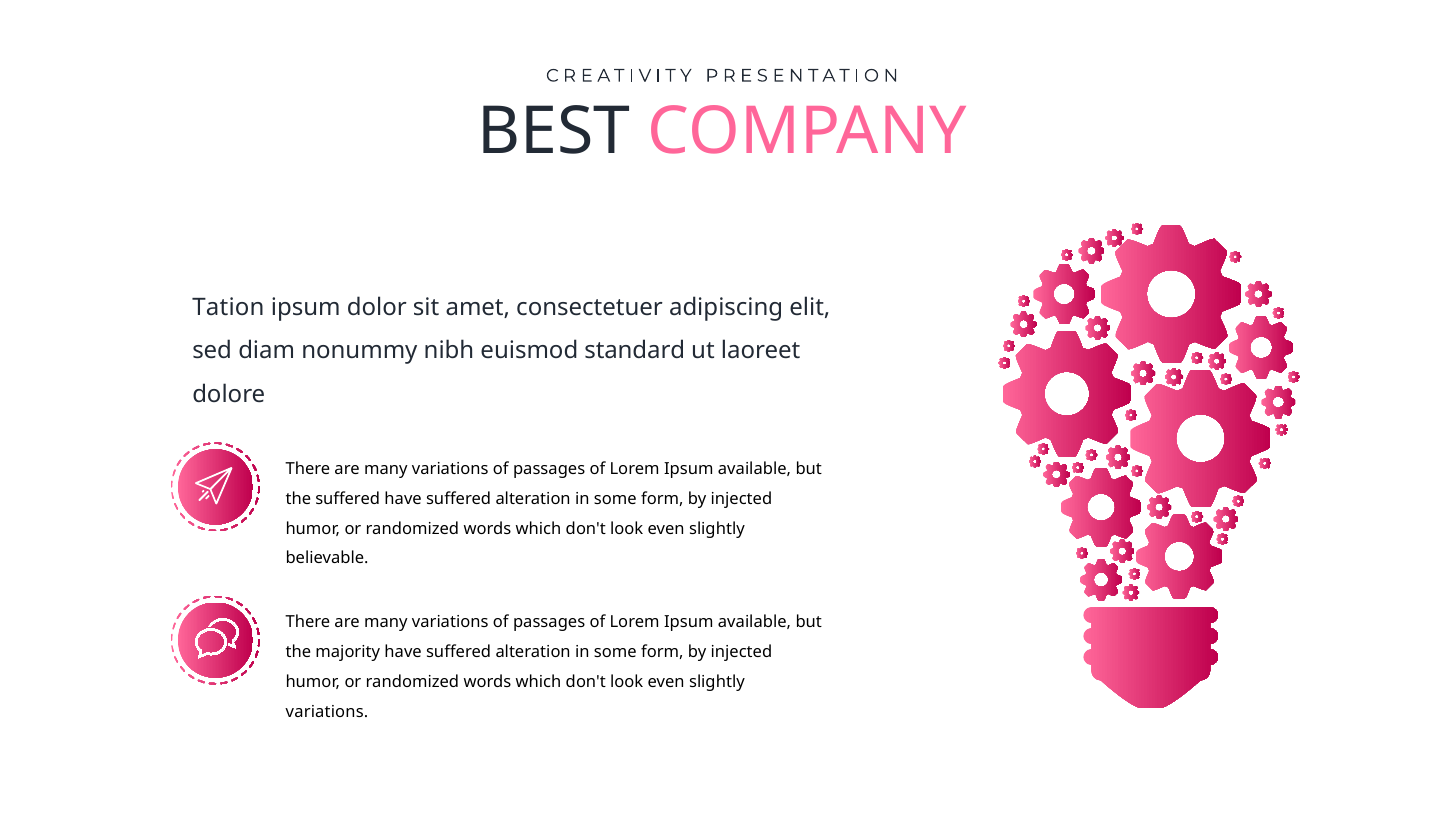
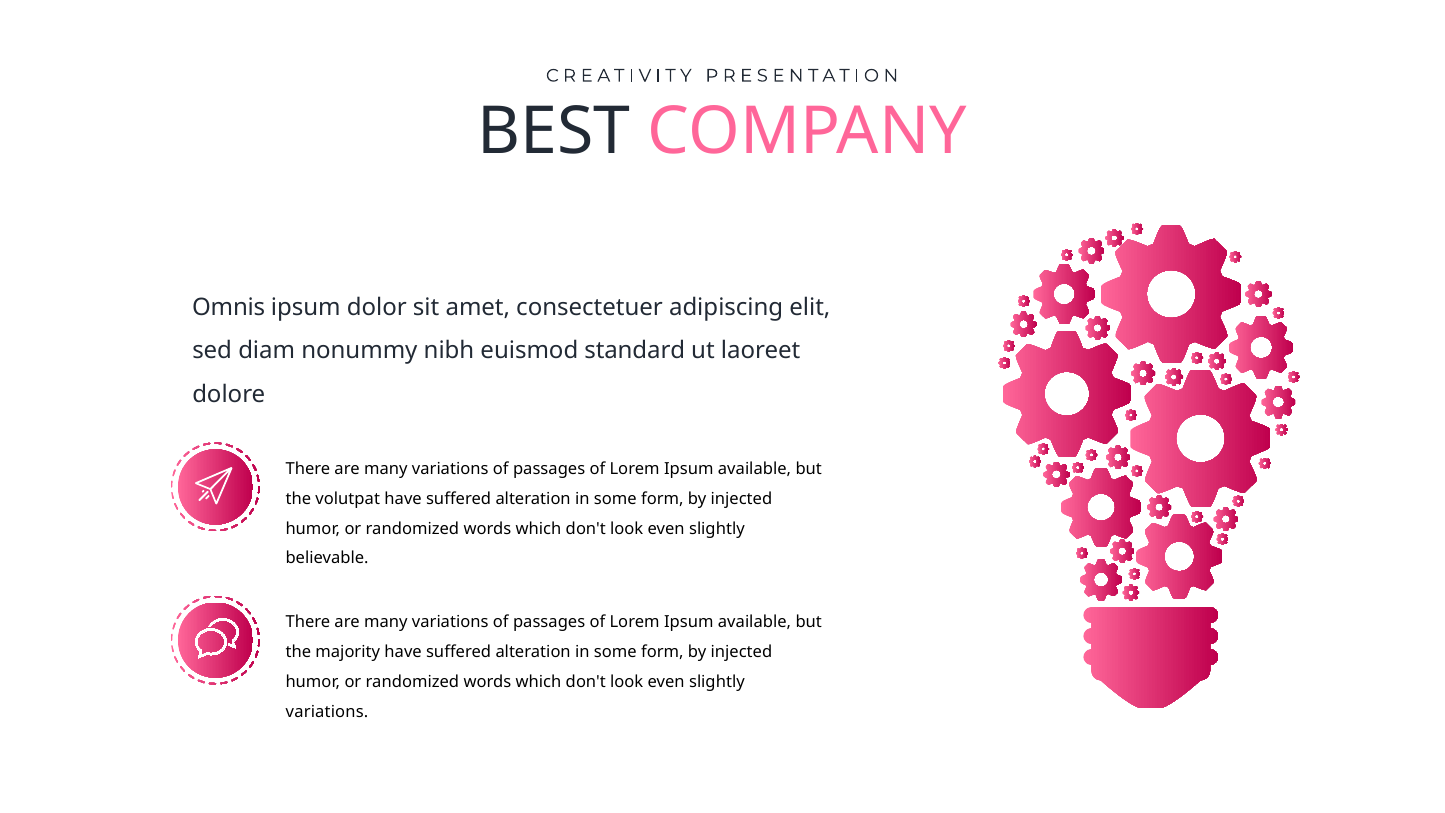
Tation: Tation -> Omnis (229, 307)
the suffered: suffered -> volutpat (348, 499)
